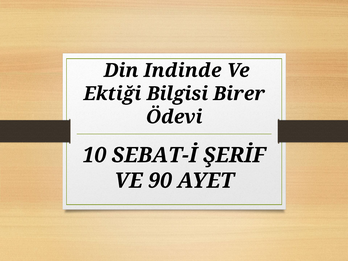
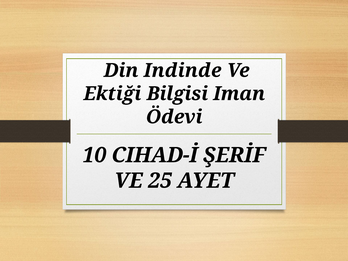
Birer: Birer -> Iman (239, 94)
SEBAT-İ: SEBAT-İ -> CIHAD-İ (155, 155)
90: 90 -> 25 (160, 181)
